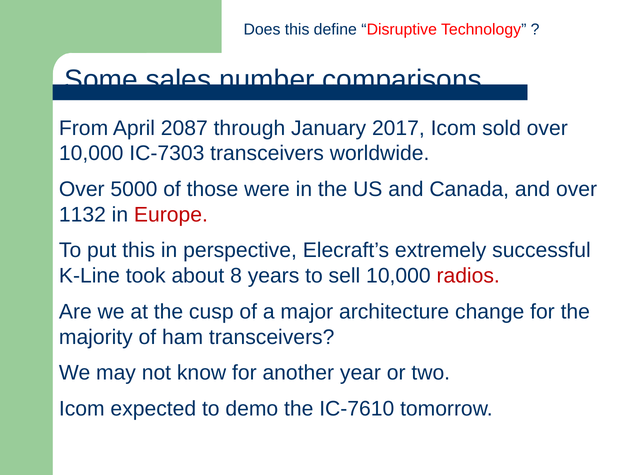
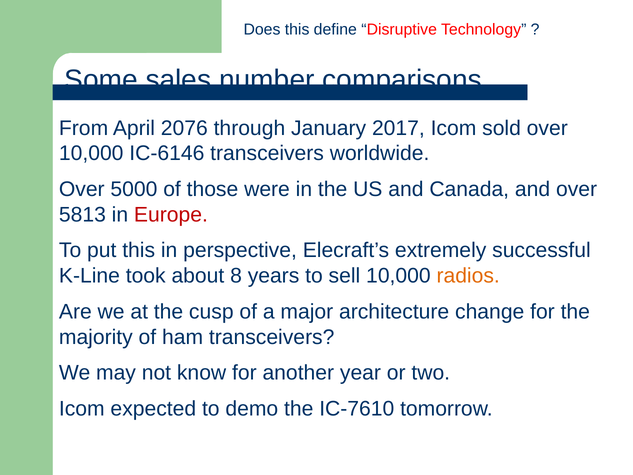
2087: 2087 -> 2076 (184, 128)
IC-7303: IC-7303 -> IC-6146 (167, 153)
1132: 1132 -> 5813 (82, 215)
radios colour: red -> orange (468, 276)
